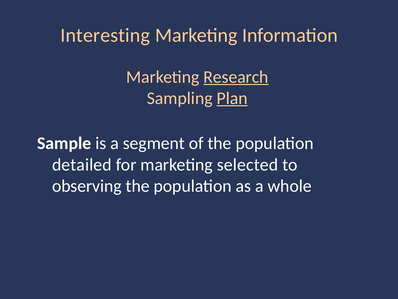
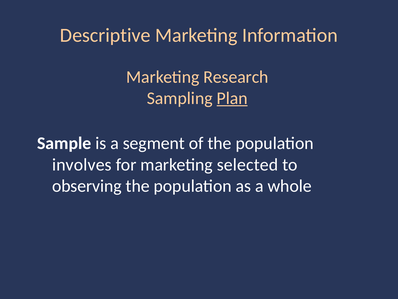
Interesting: Interesting -> Descriptive (105, 35)
Research underline: present -> none (236, 77)
detailed: detailed -> involves (82, 164)
